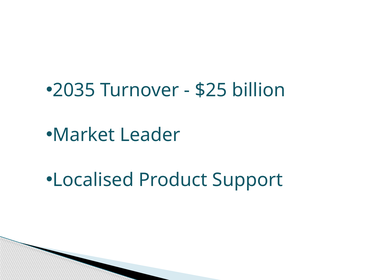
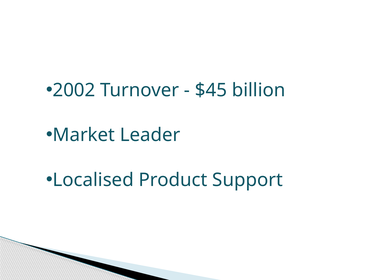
2035: 2035 -> 2002 (74, 90)
$25: $25 -> $45 (211, 90)
